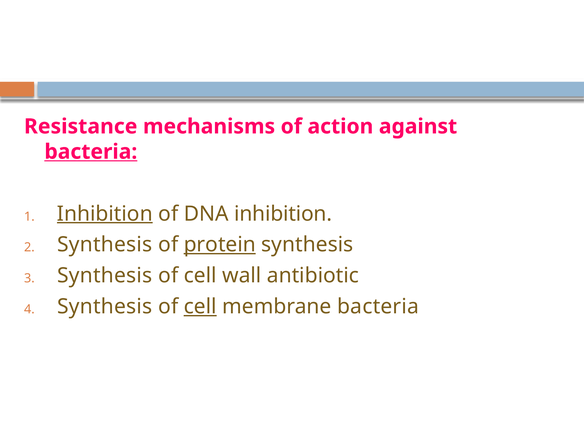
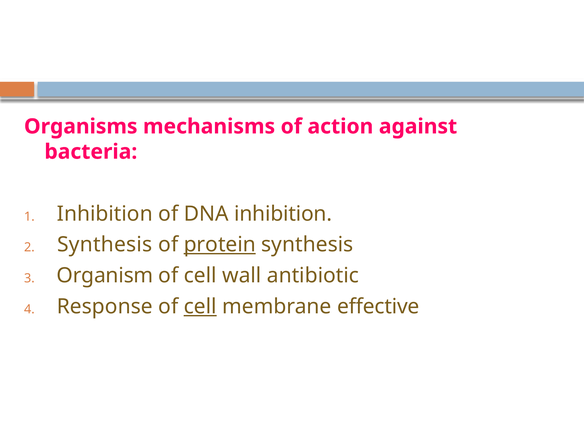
Resistance: Resistance -> Organisms (81, 126)
bacteria underline: present -> none (91, 152)
Inhibition underline: present -> none (105, 214)
Synthesis: Synthesis -> Organism (105, 276)
Synthesis: Synthesis -> Response (105, 307)
membrane bacteria: bacteria -> effective (378, 307)
